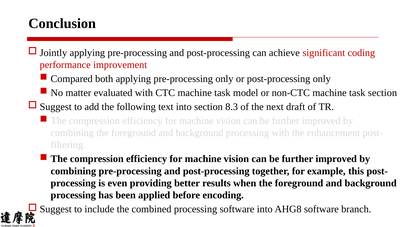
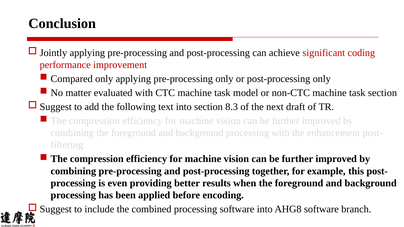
Compared both: both -> only (104, 79)
